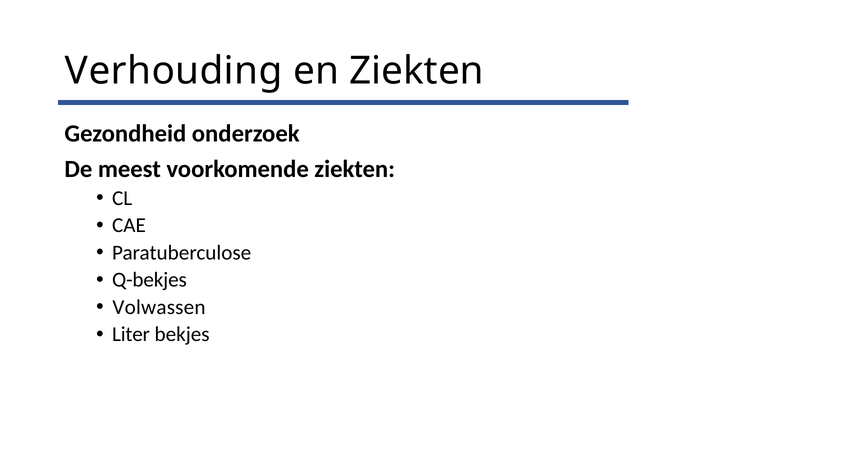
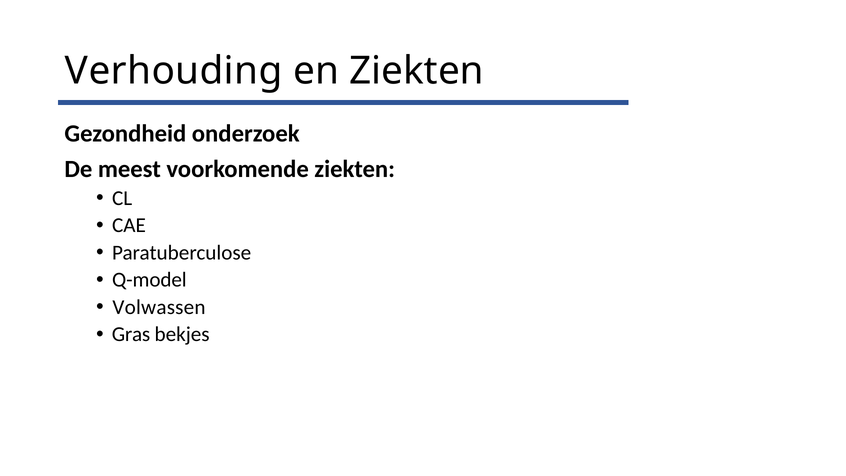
Q-bekjes: Q-bekjes -> Q-model (149, 280)
Liter: Liter -> Gras (131, 334)
